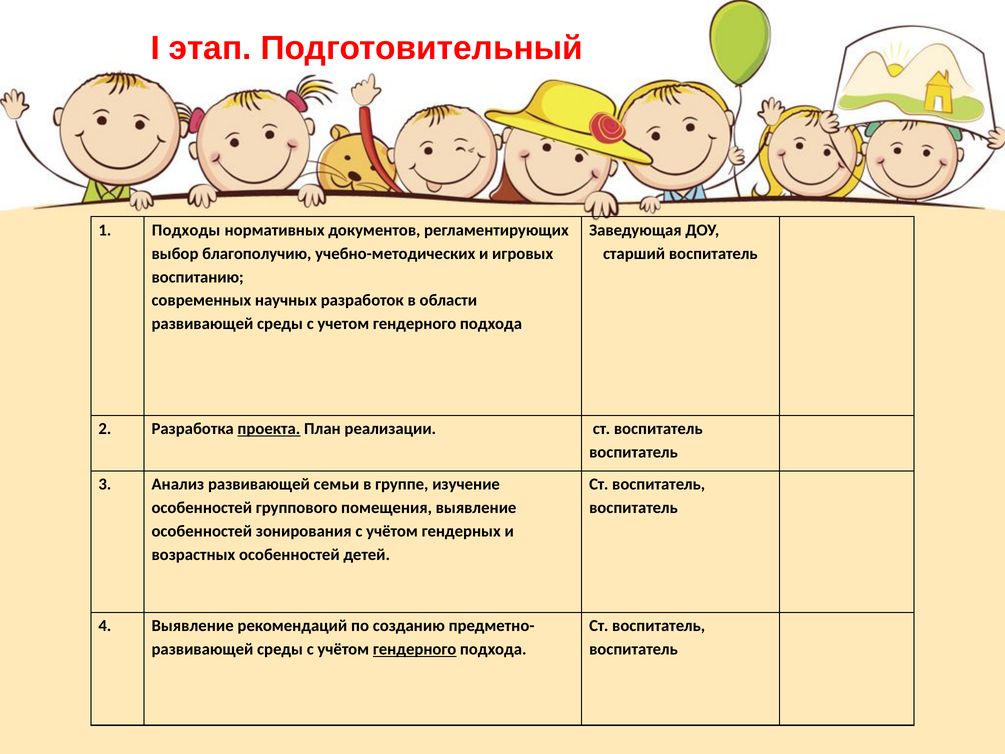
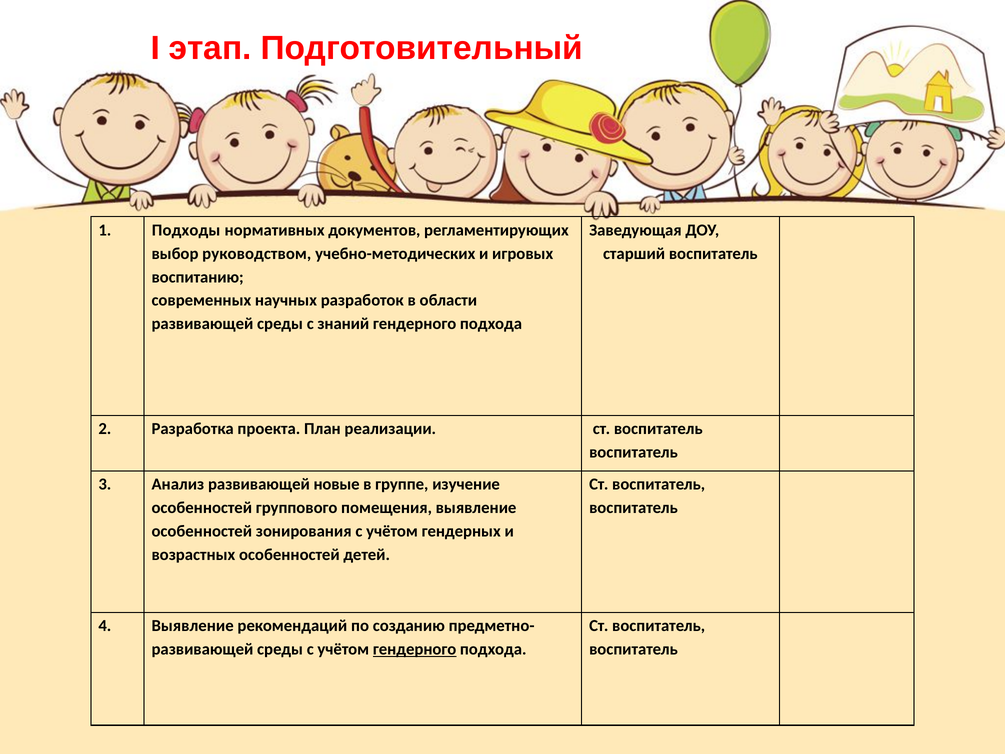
благополучию: благополучию -> руководством (257, 253)
учетом: учетом -> знаний (343, 324)
проекта underline: present -> none (269, 429)
семьи: семьи -> новые (337, 484)
